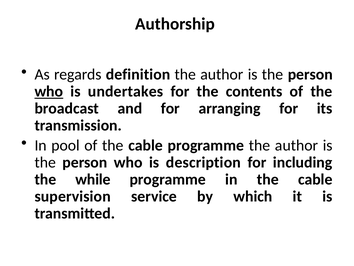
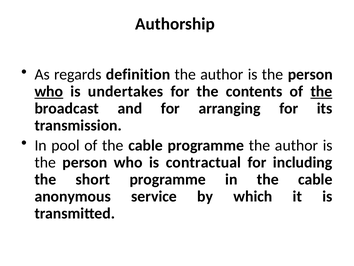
the underline: none -> present (321, 91)
description: description -> contractual (203, 162)
while: while -> short (93, 179)
supervision: supervision -> anonymous (73, 196)
